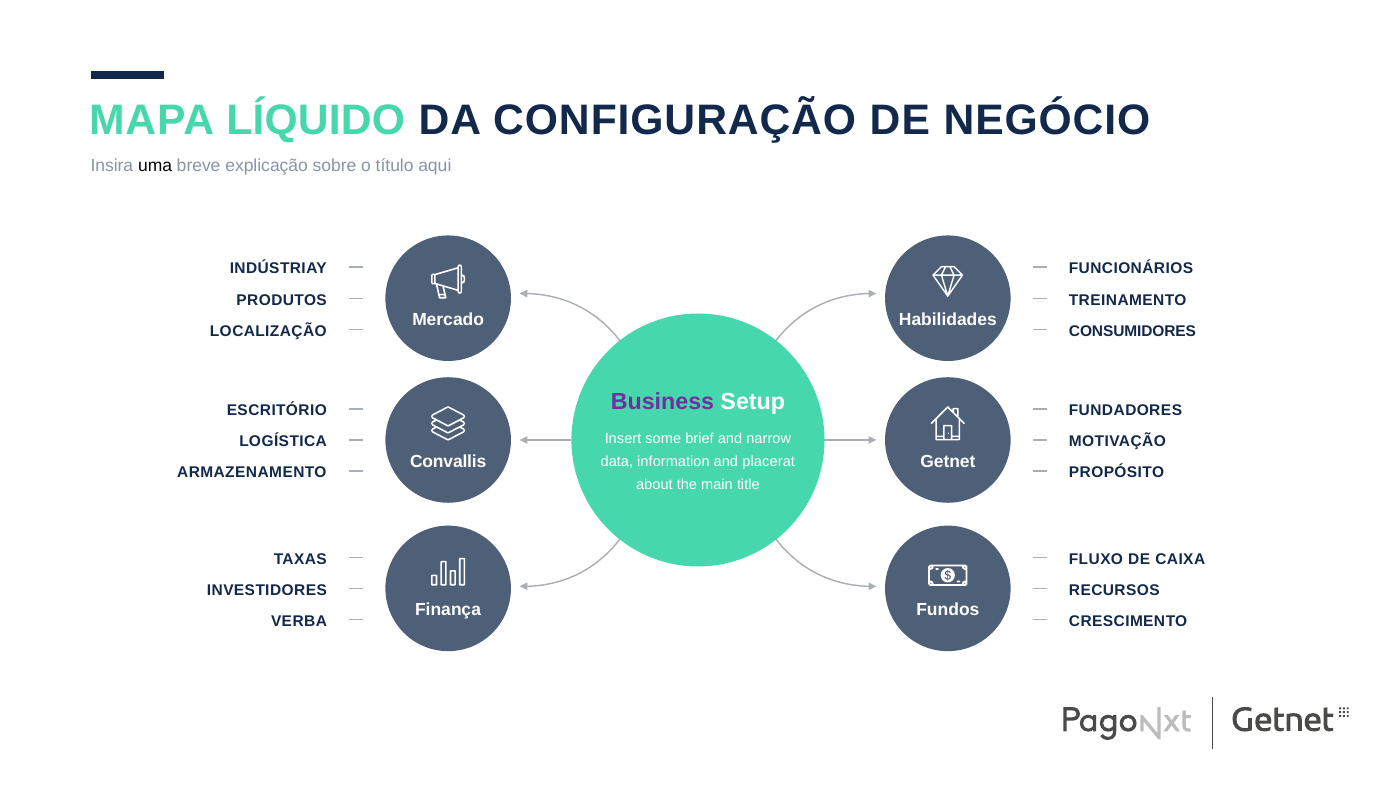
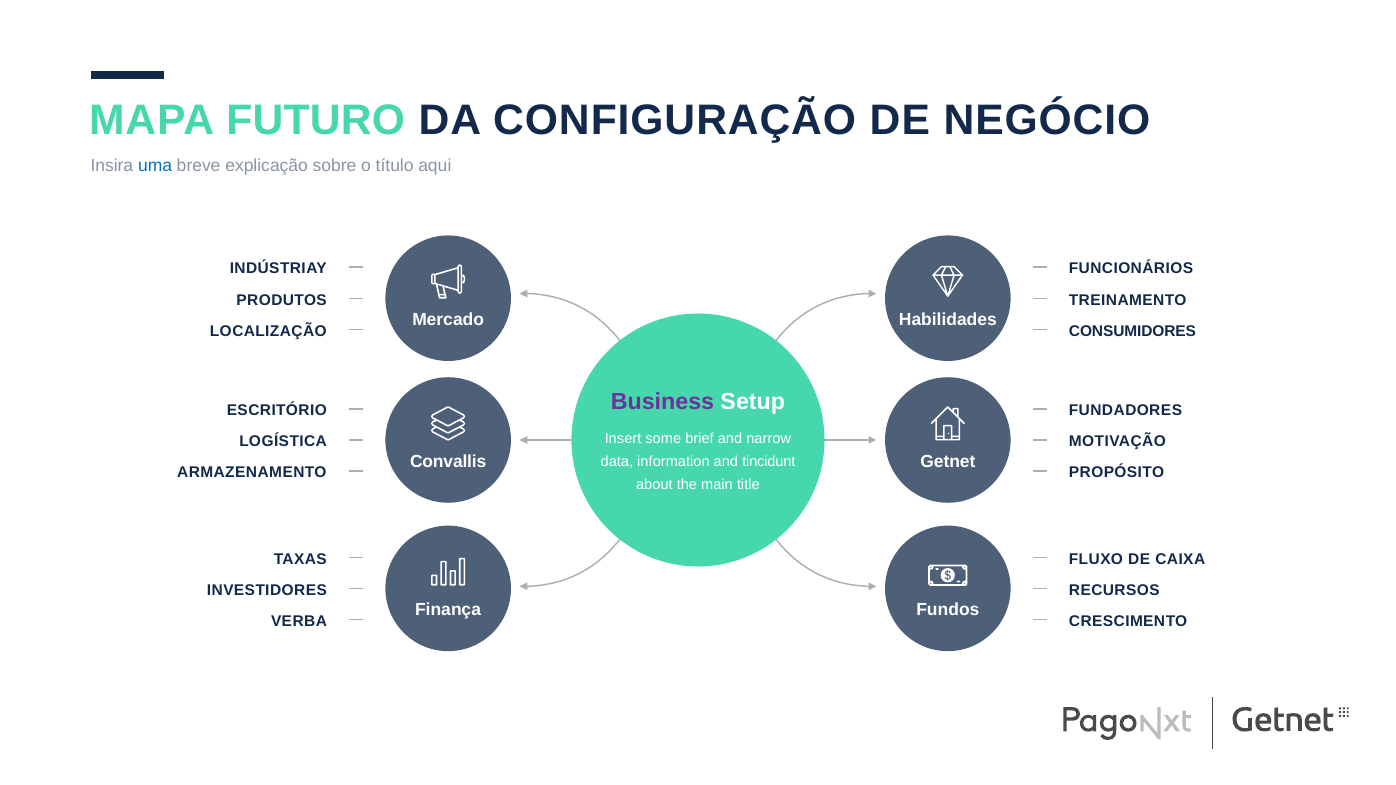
LÍQUIDO: LÍQUIDO -> FUTURO (316, 121)
uma colour: black -> blue (155, 166)
placerat: placerat -> tincidunt (769, 462)
